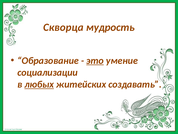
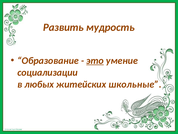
Скворца: Скворца -> Развить (63, 27)
любых underline: present -> none (39, 84)
создавать: создавать -> школьные (135, 84)
